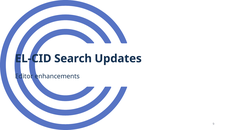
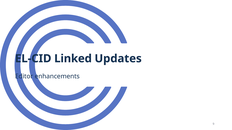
Search: Search -> Linked (73, 59)
